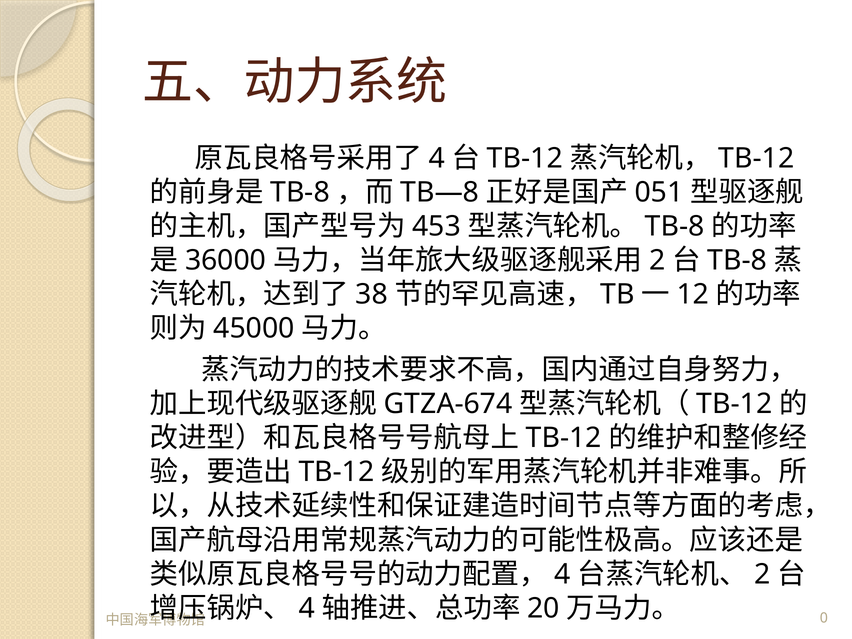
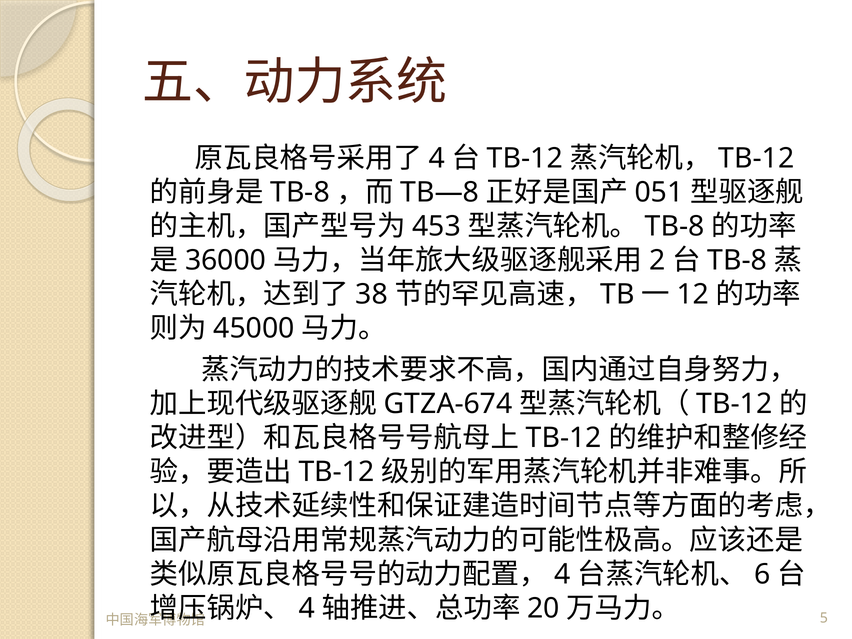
2: 2 -> 6 (763, 574)
0: 0 -> 5 (824, 618)
